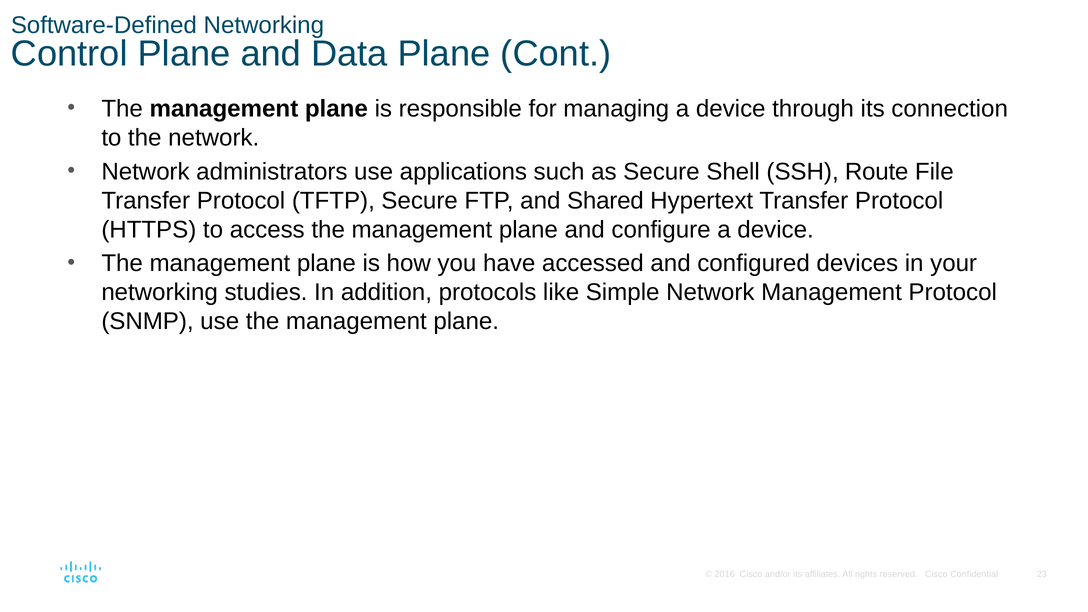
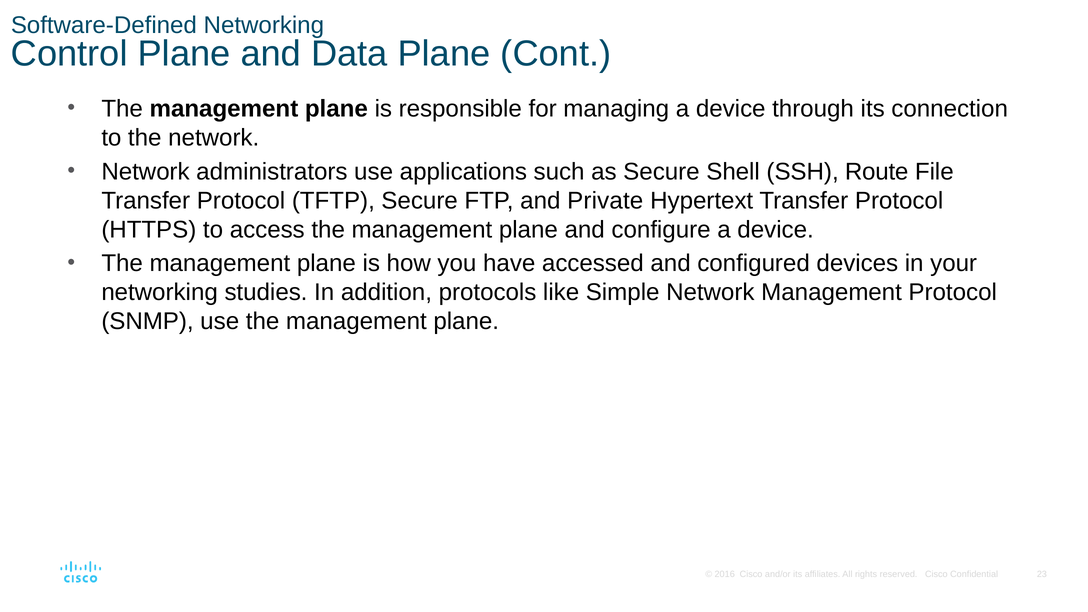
Shared: Shared -> Private (605, 201)
